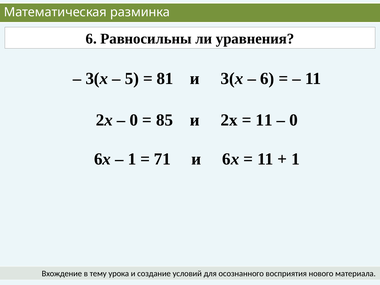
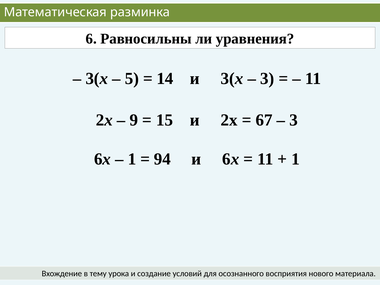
81: 81 -> 14 (165, 79)
6: 6 -> 3 (267, 79)
0: 0 -> 9 (134, 120)
85: 85 -> 15 (165, 120)
11: 11 -> 67 (264, 120)
0: 0 -> 3 (294, 120)
71: 71 -> 94 (162, 159)
